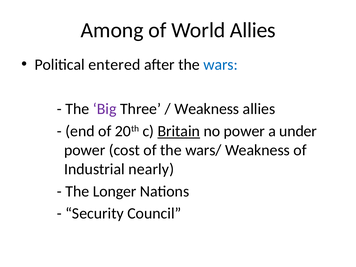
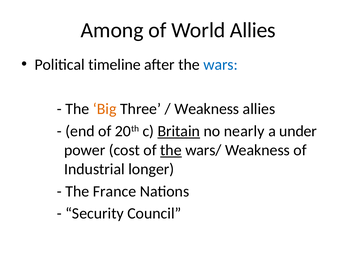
entered: entered -> timeline (115, 65)
Big colour: purple -> orange (105, 109)
no power: power -> nearly (244, 131)
the underline: none -> present (171, 150)
nearly: nearly -> longer (151, 169)
Longer: Longer -> France (115, 191)
